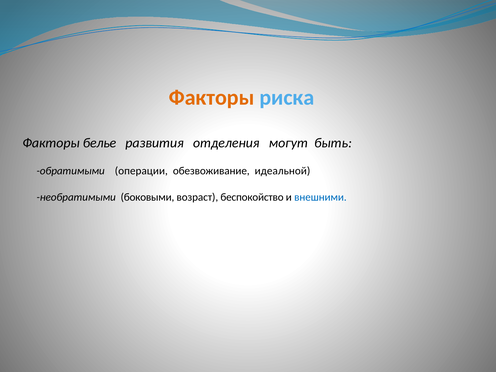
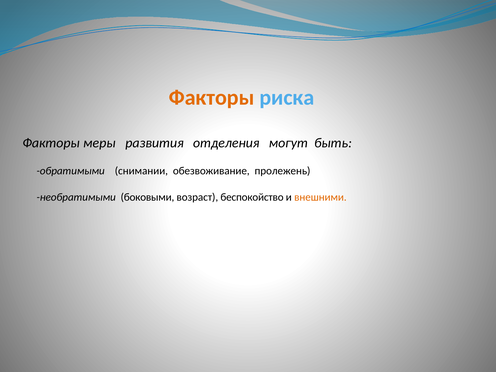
белье: белье -> меры (99, 143)
операции: операции -> снимании (141, 171)
идеальной: идеальной -> пролежень (283, 171)
внешними colour: blue -> orange (320, 197)
